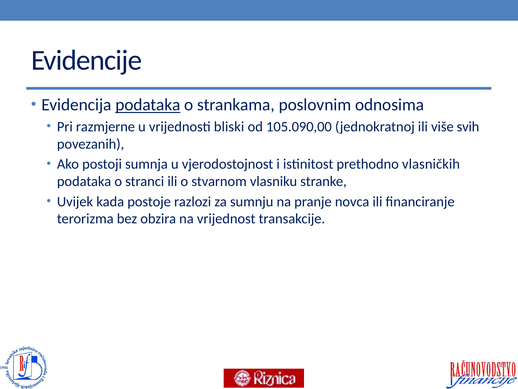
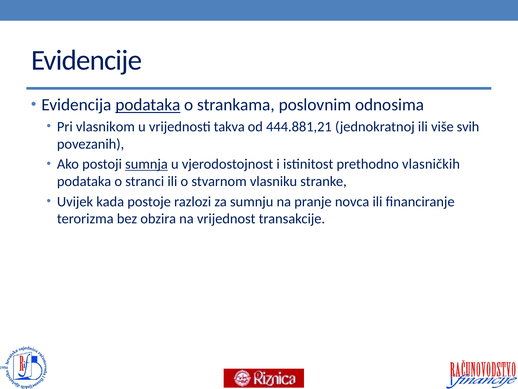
razmjerne: razmjerne -> vlasnikom (105, 126)
bliski: bliski -> takva (229, 126)
105.090,00: 105.090,00 -> 444.881,21 (299, 126)
sumnja underline: none -> present (146, 164)
